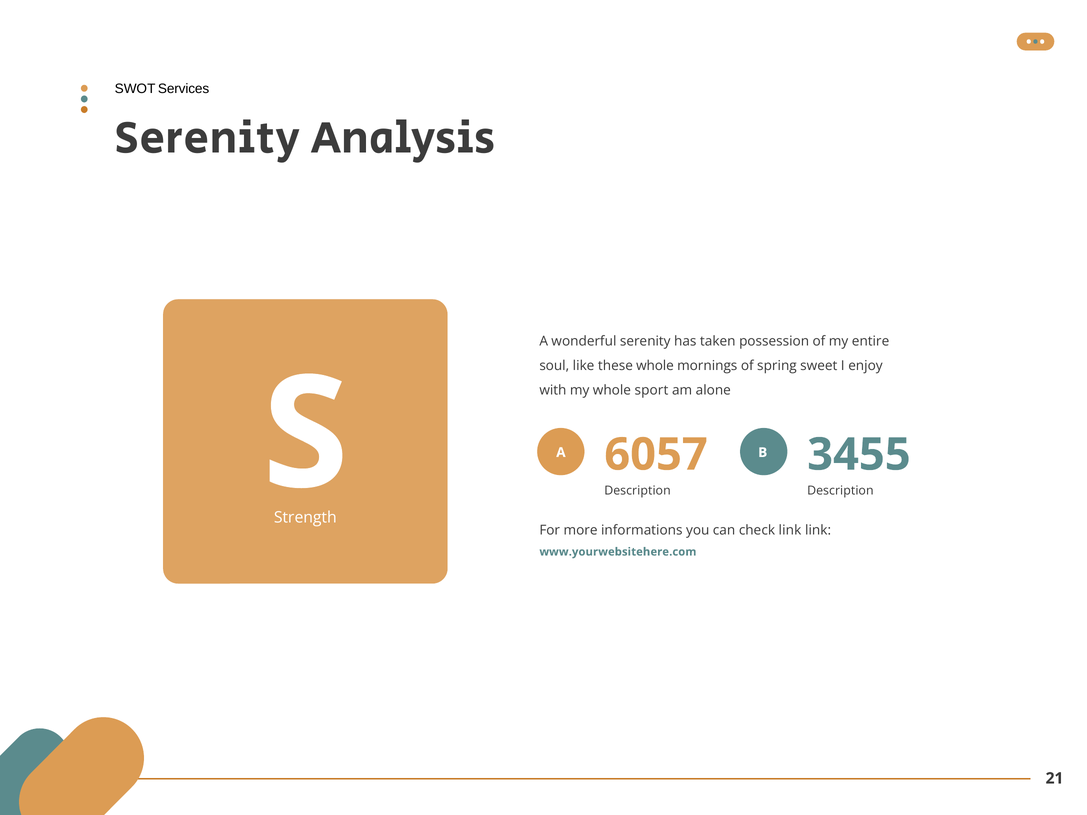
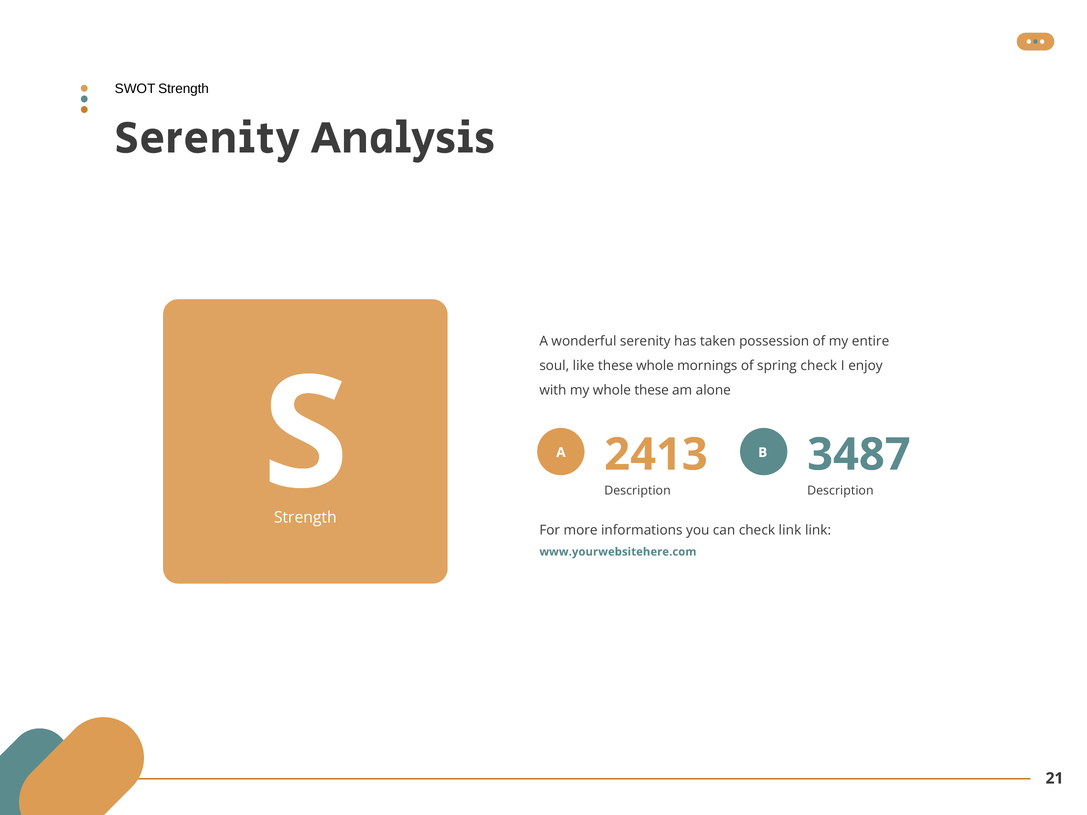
SWOT Services: Services -> Strength (184, 89)
spring sweet: sweet -> check (819, 366)
whole sport: sport -> these (652, 390)
6057: 6057 -> 2413 (656, 455)
3455: 3455 -> 3487 (859, 455)
